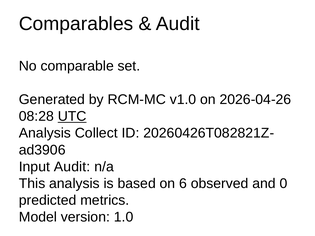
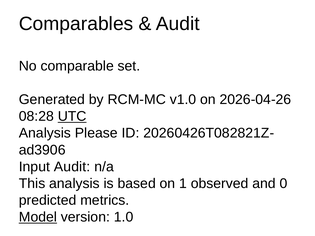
Collect: Collect -> Please (96, 133)
6: 6 -> 1 (183, 184)
Model underline: none -> present (38, 217)
